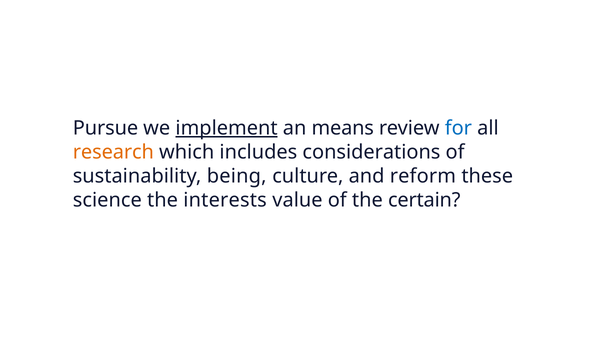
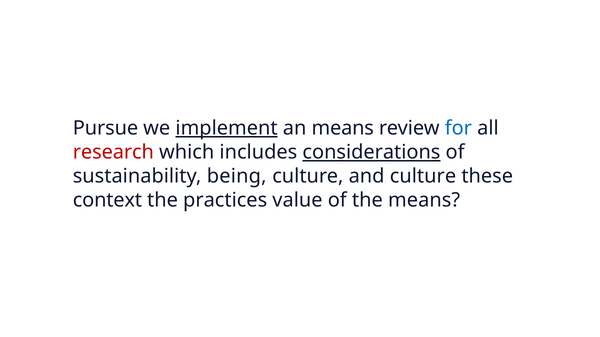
research colour: orange -> red (113, 152)
considerations underline: none -> present (371, 152)
and reform: reform -> culture (423, 176)
science: science -> context (107, 200)
interests: interests -> practices (225, 200)
the certain: certain -> means (424, 200)
